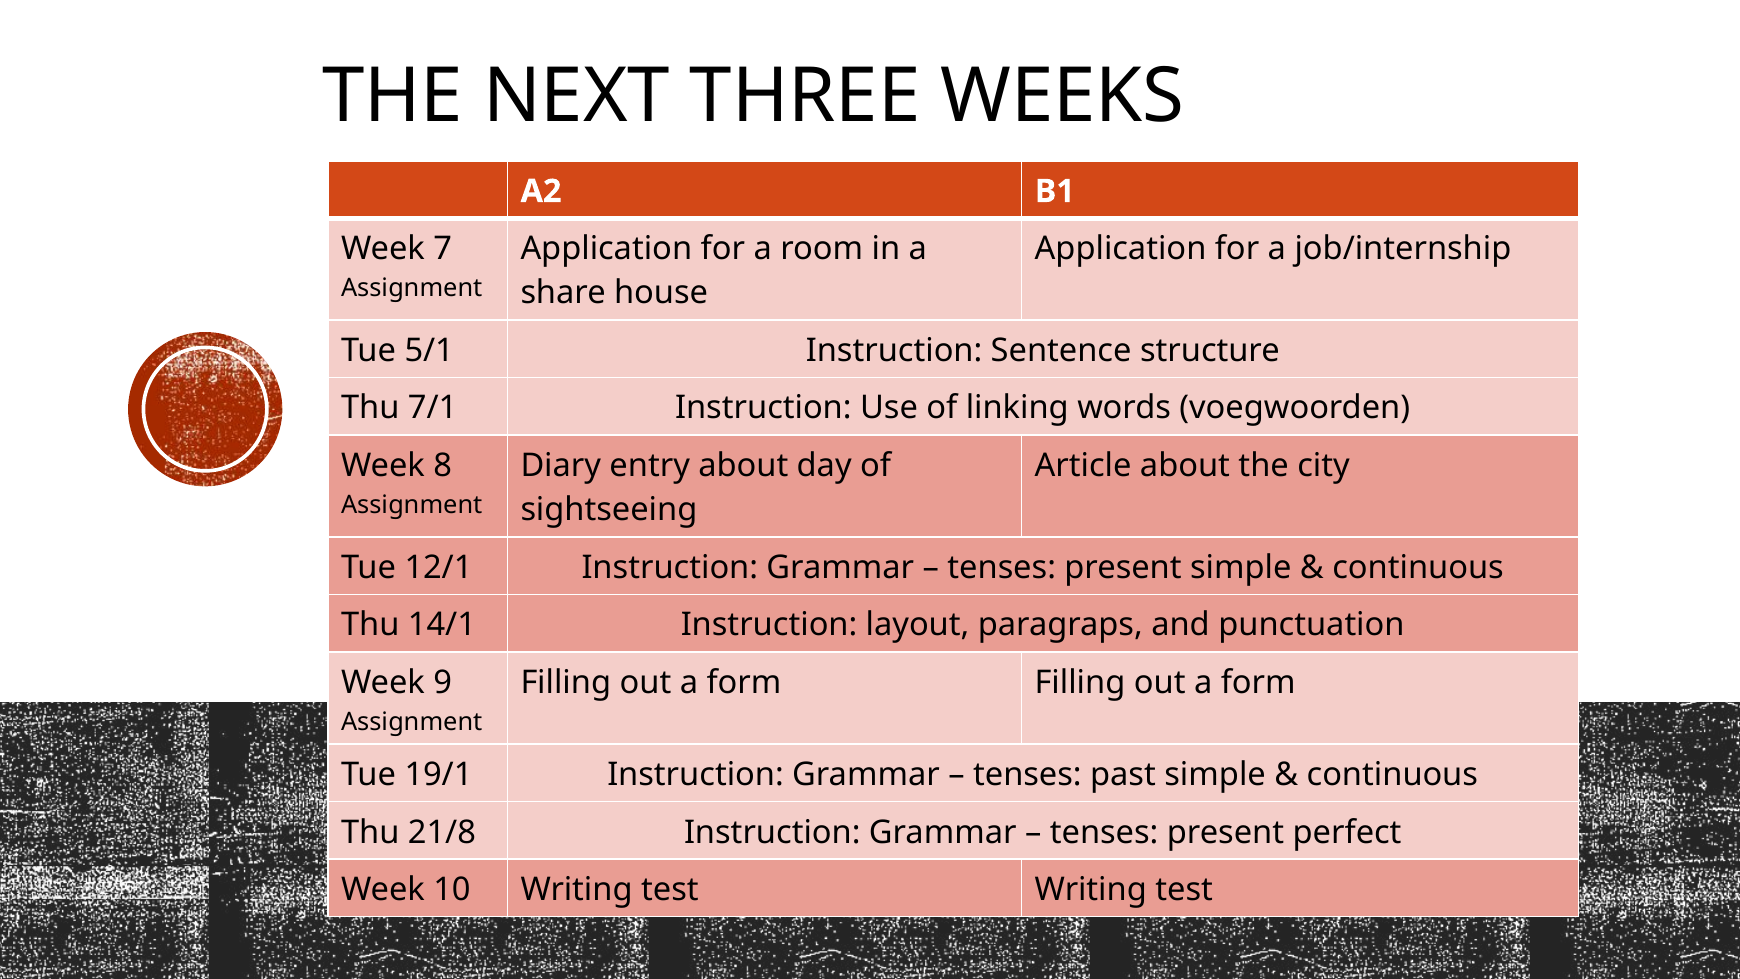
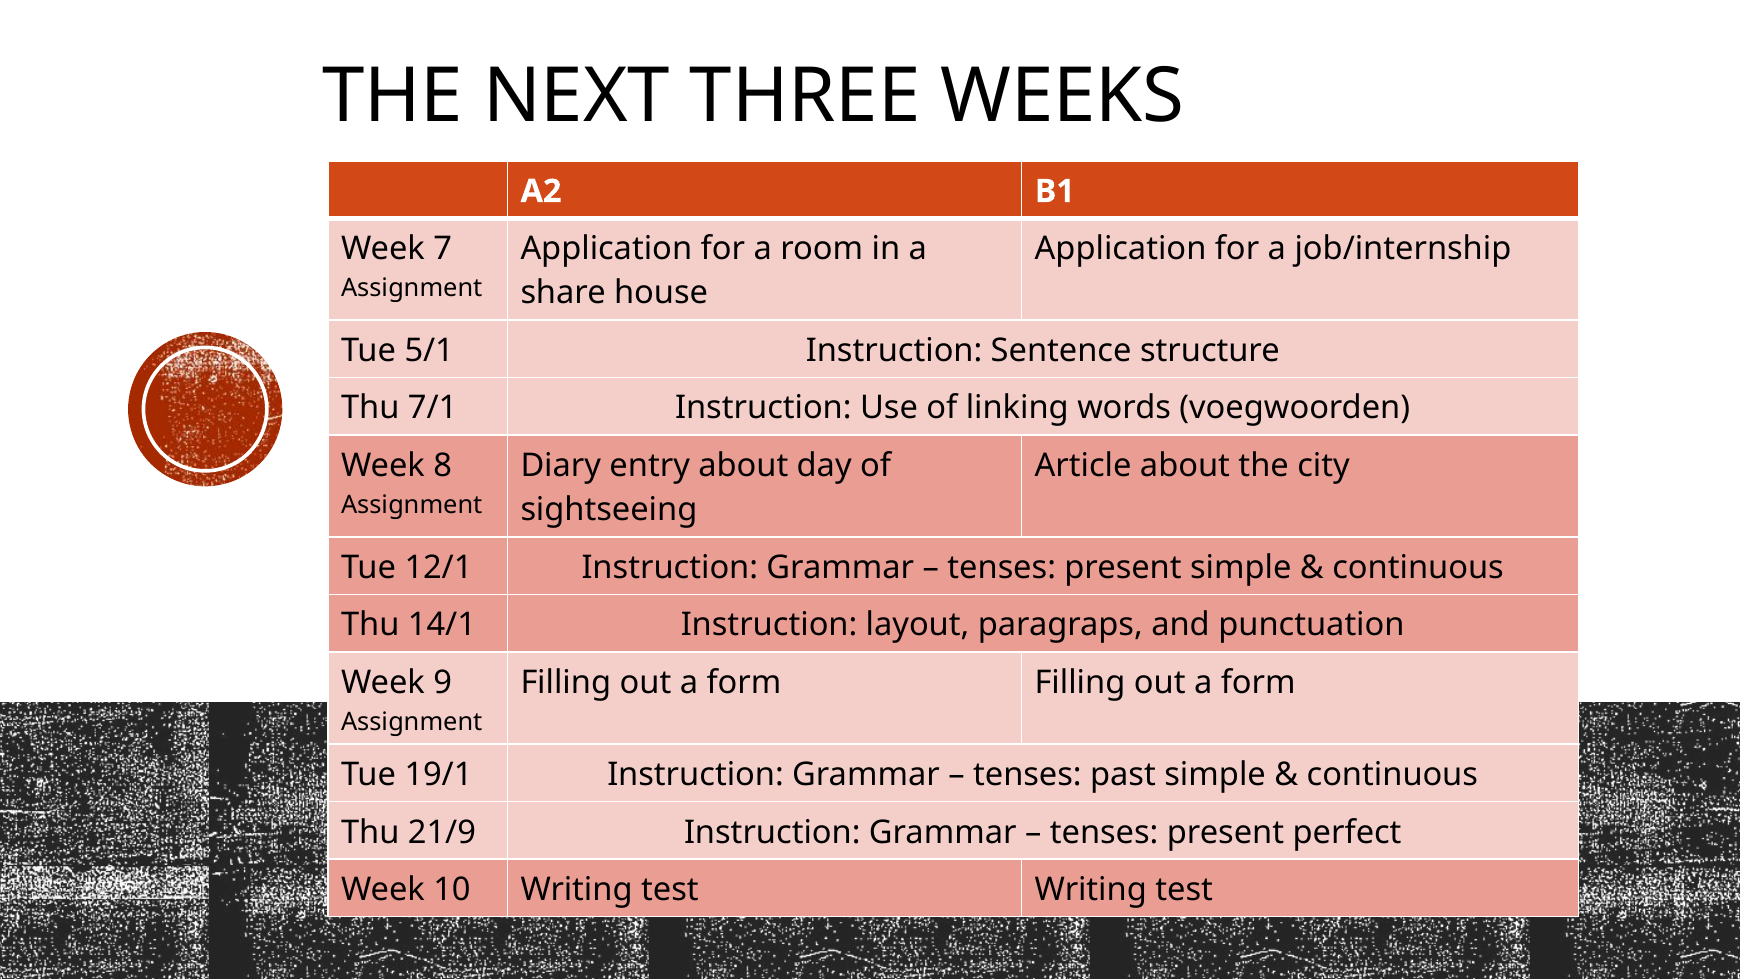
21/8: 21/8 -> 21/9 (442, 832)
